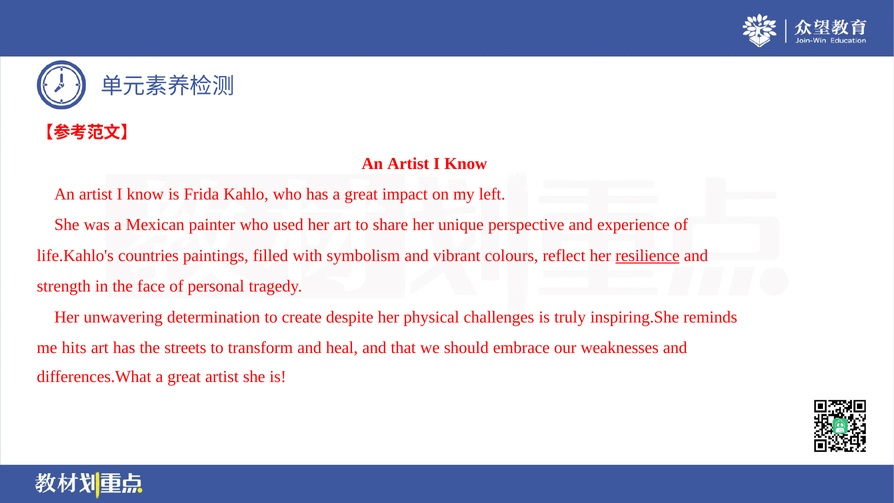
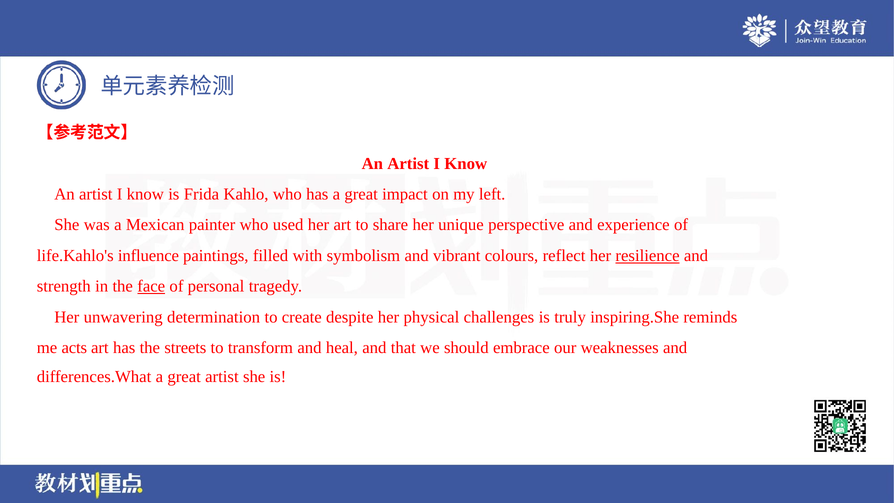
countries: countries -> influence (148, 256)
face underline: none -> present (151, 286)
hits: hits -> acts (74, 348)
